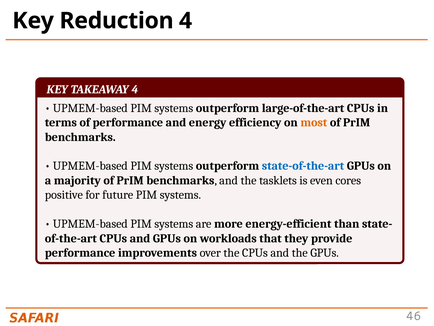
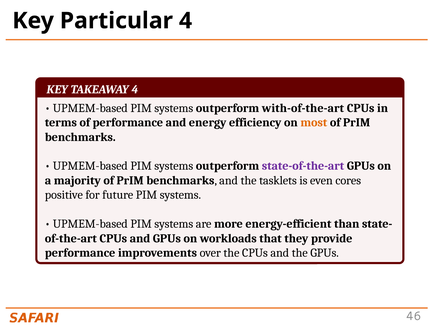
Reduction: Reduction -> Particular (116, 21)
large-of-the-art: large-of-the-art -> with-of-the-art (303, 108)
state-of-the-art colour: blue -> purple (303, 166)
